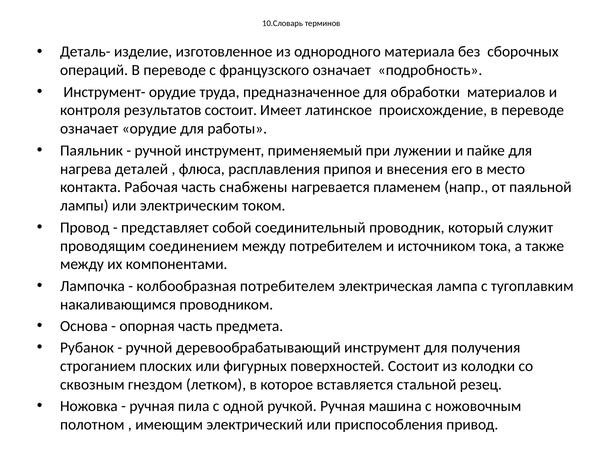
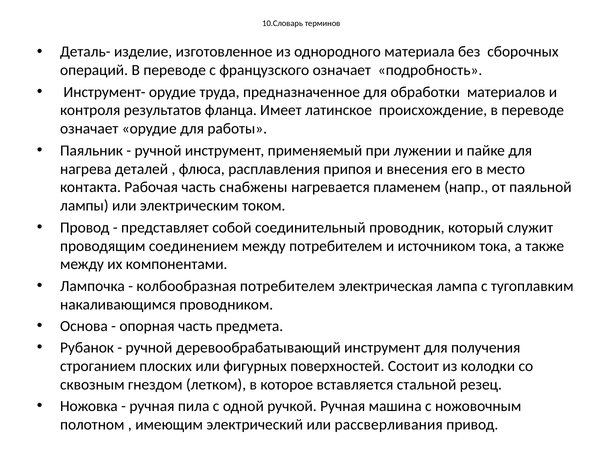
результатов состоит: состоит -> фланца (231, 110)
приспособления: приспособления -> рассверливания (389, 425)
